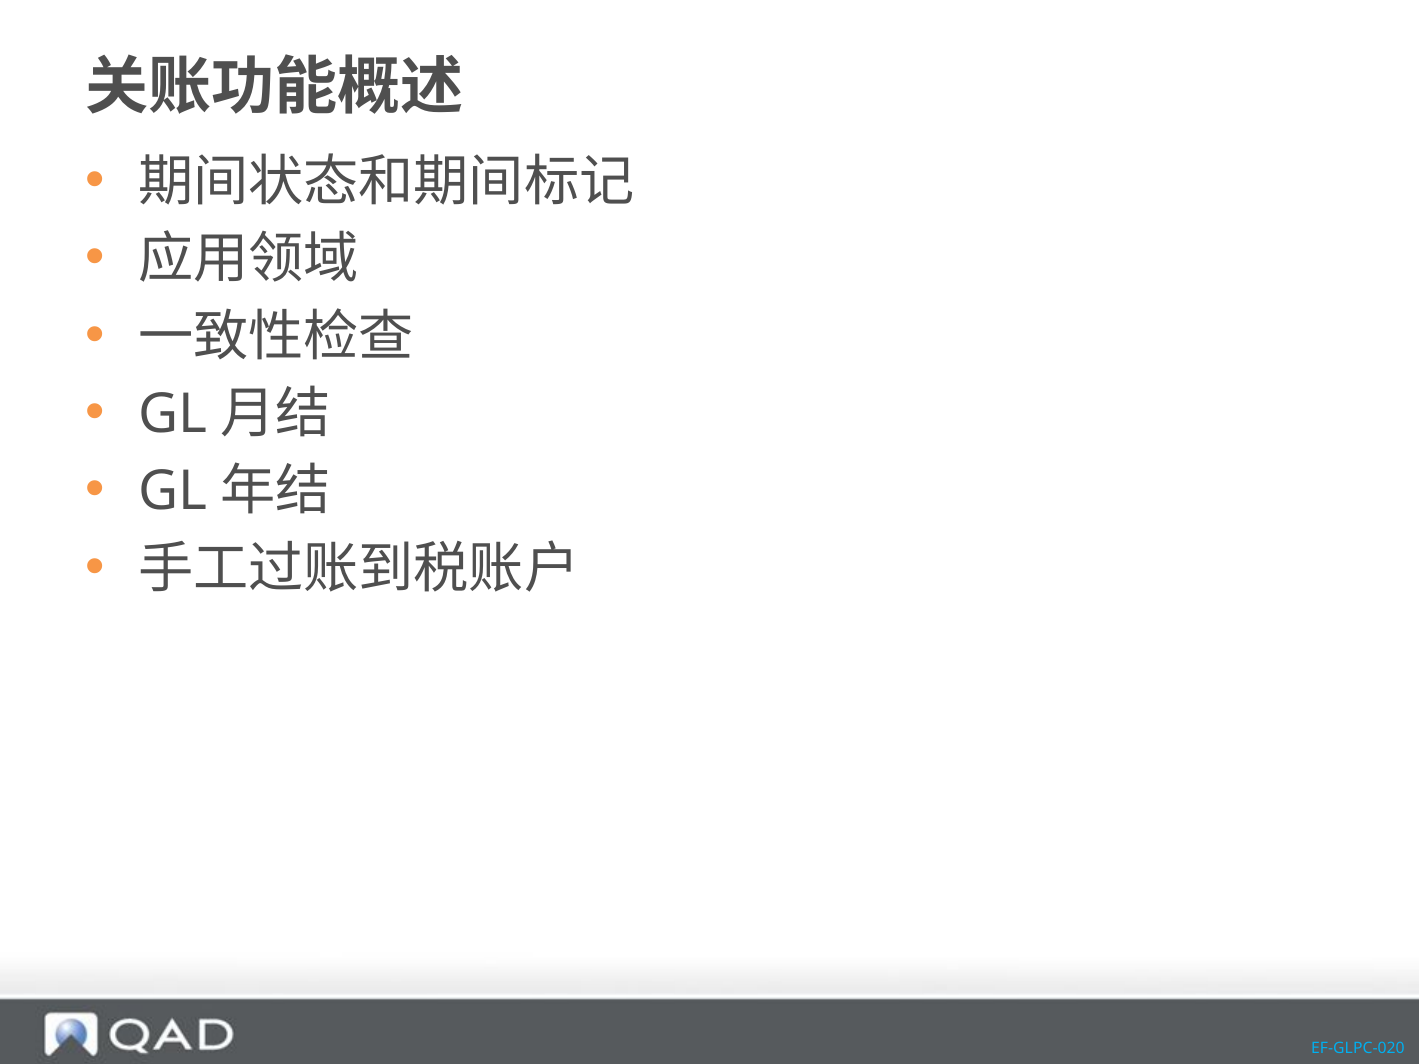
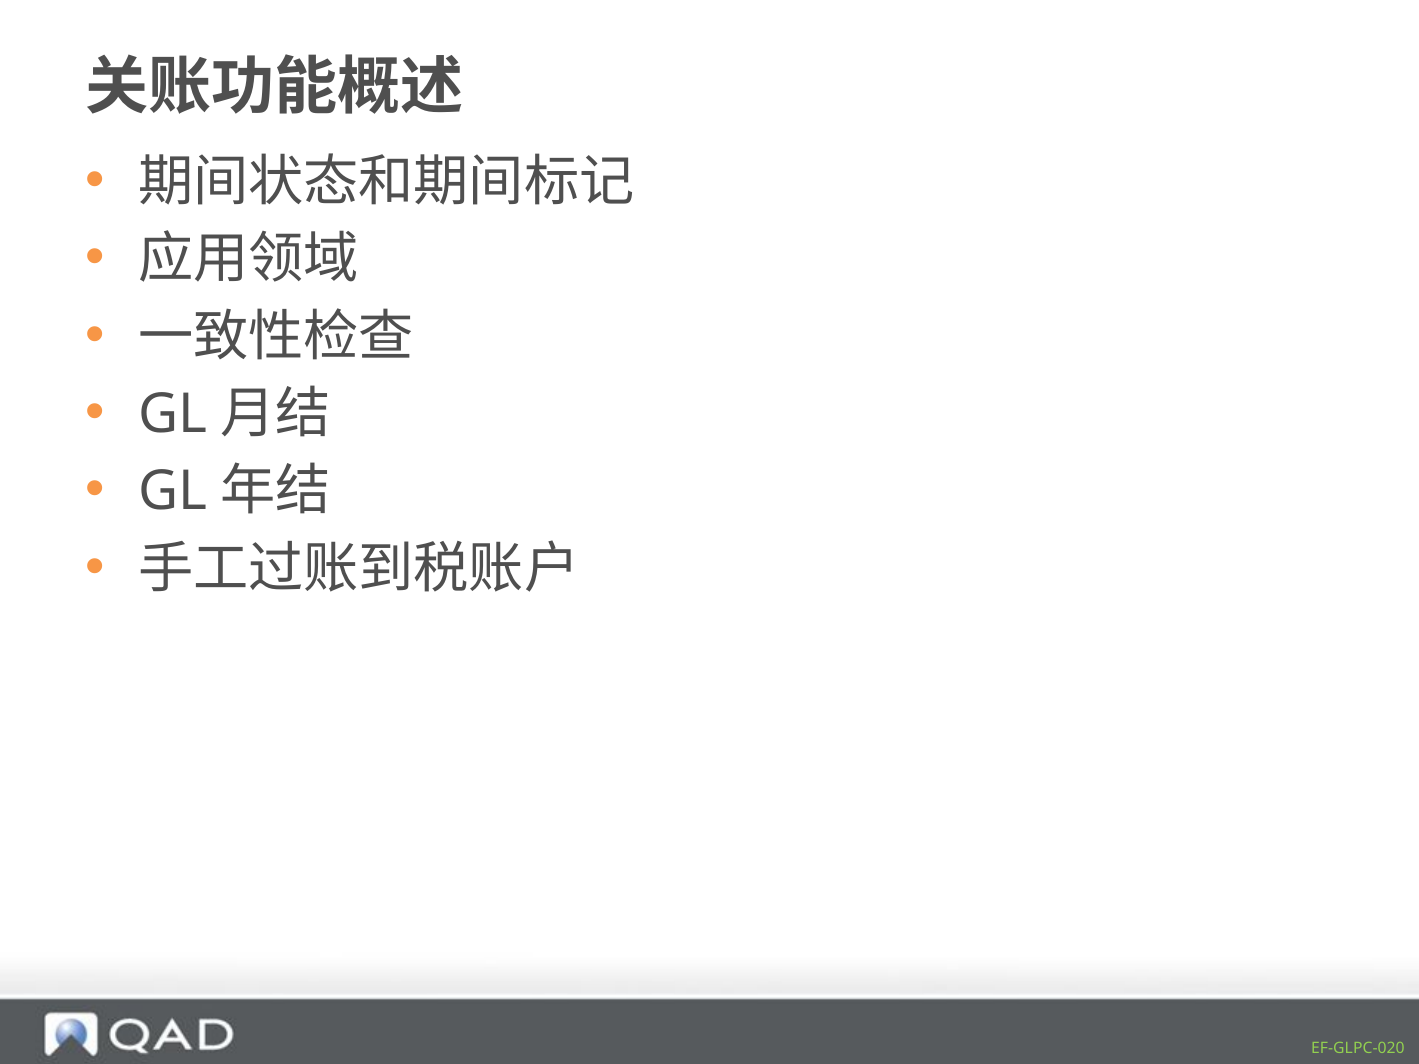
EF-GLPC-020 colour: light blue -> light green (1358, 1049)
